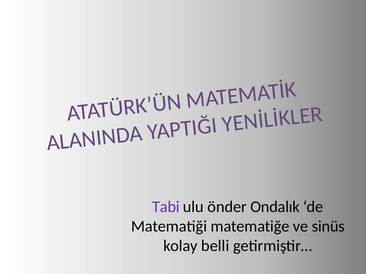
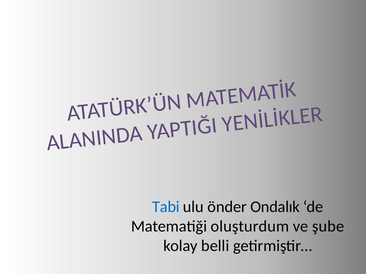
Tabi colour: purple -> blue (166, 207)
matematiğe: matematiğe -> oluşturdum (250, 227)
sinüs: sinüs -> şube (328, 227)
